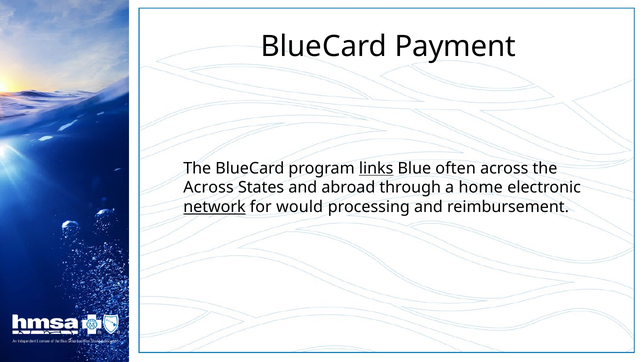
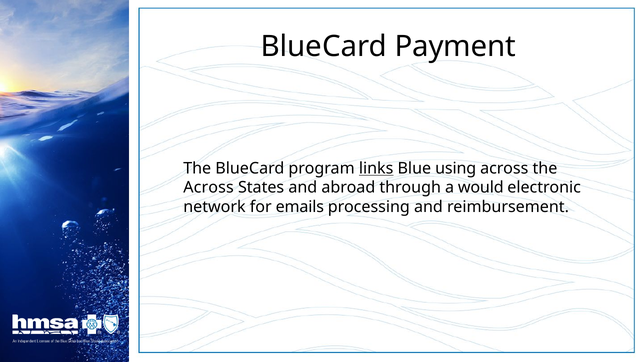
often: often -> using (456, 168)
home: home -> would (481, 187)
network underline: present -> none (214, 207)
would: would -> emails (300, 207)
